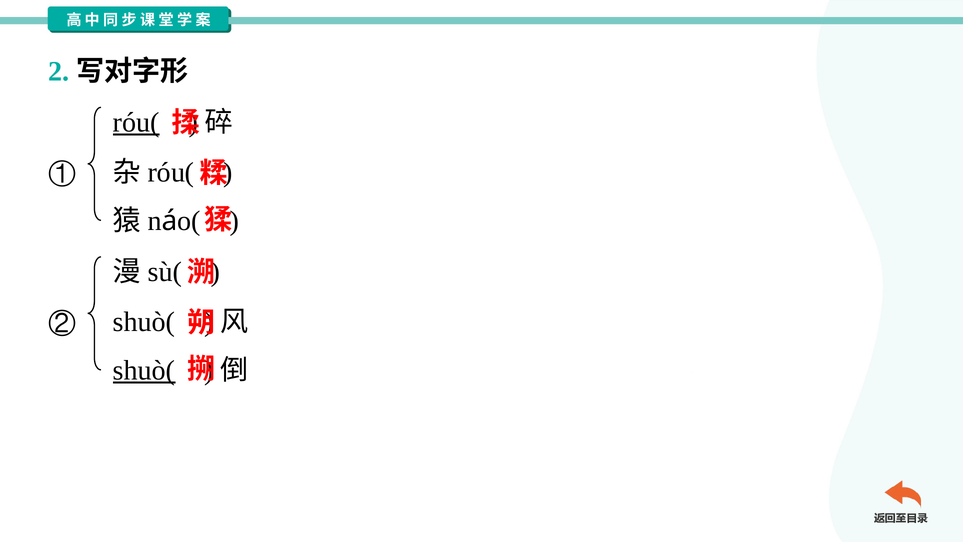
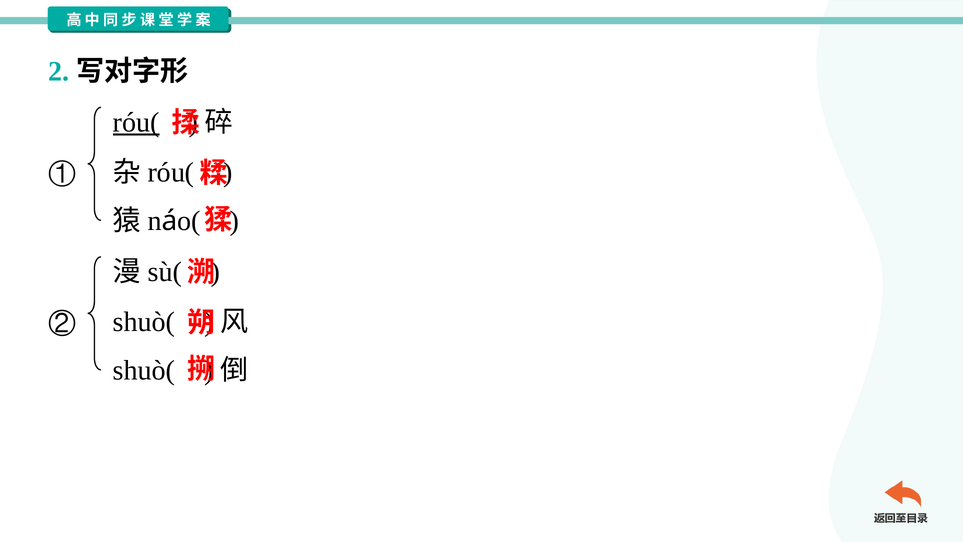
shuò( underline: present -> none (144, 370)
